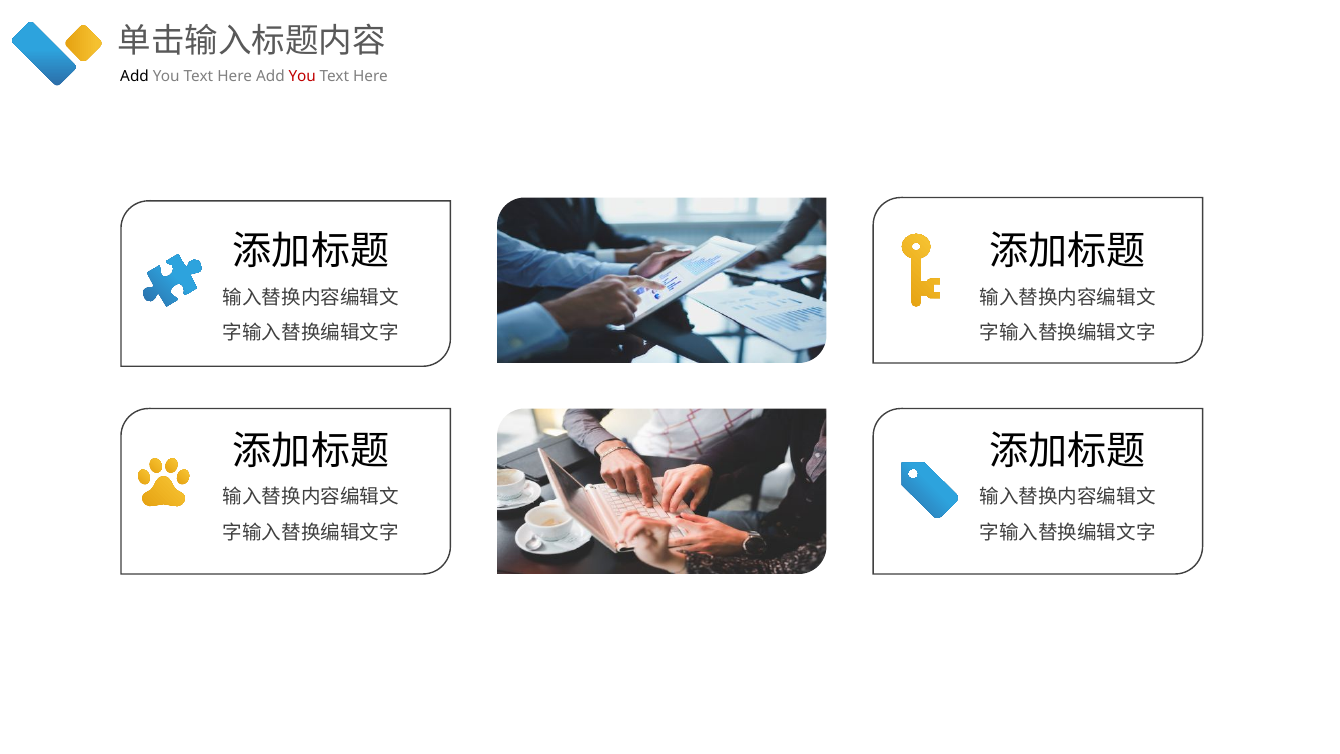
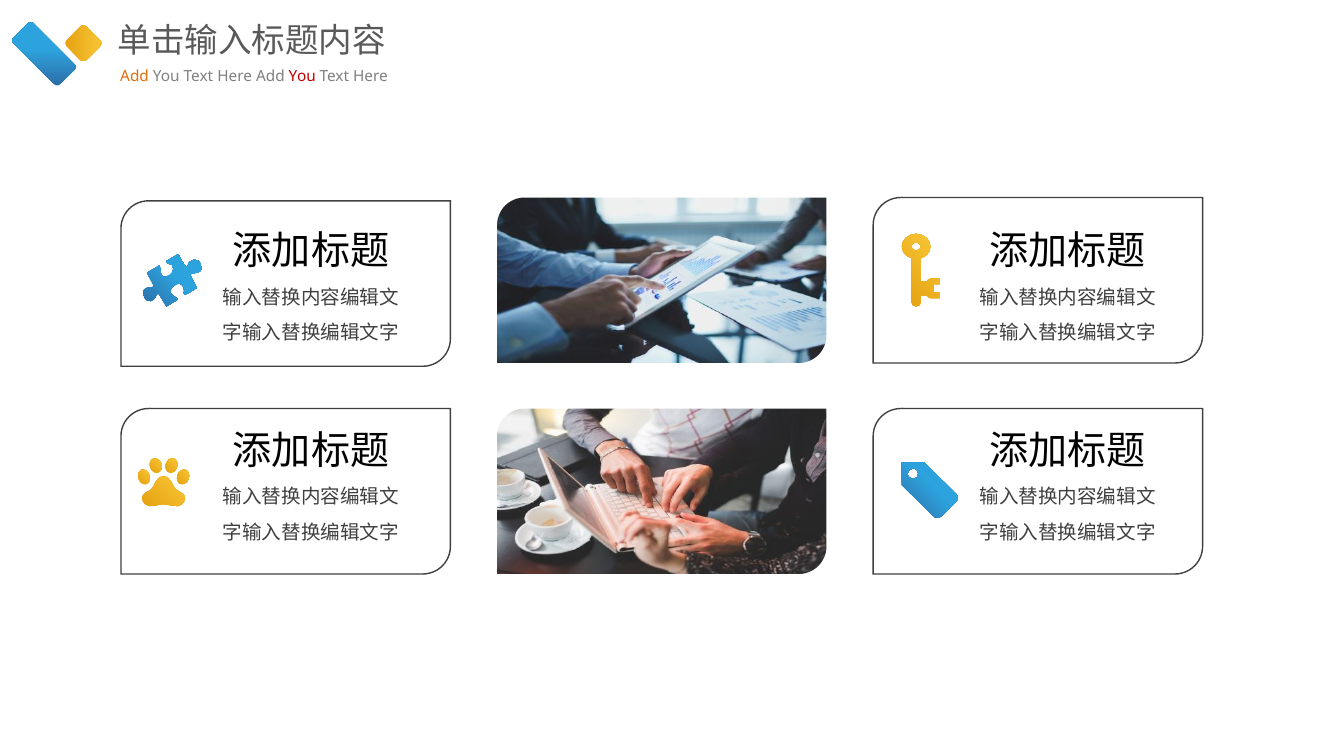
Add colour: black -> orange (135, 77)
